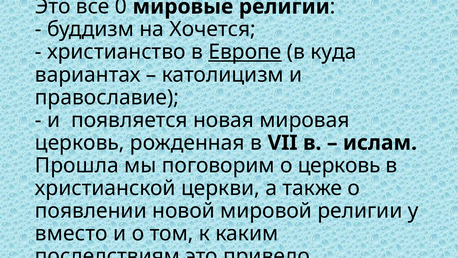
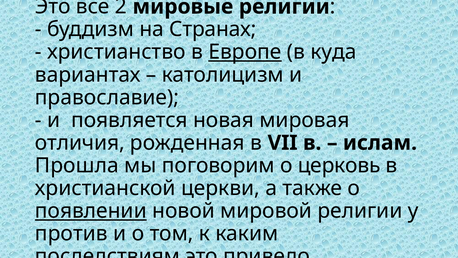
0: 0 -> 2 (121, 7)
Хочется: Хочется -> Странах (213, 29)
церковь: церковь -> отличия (80, 143)
появлении underline: none -> present (91, 211)
вместо: вместо -> против (71, 233)
